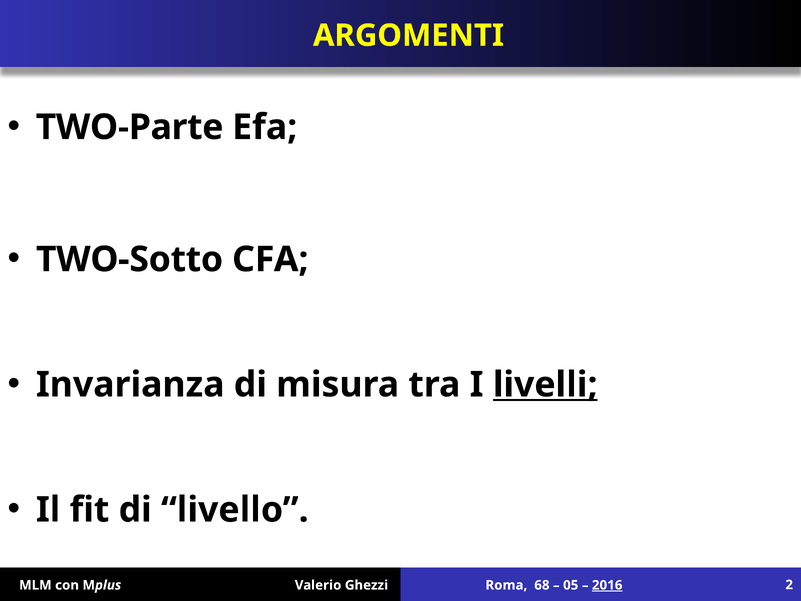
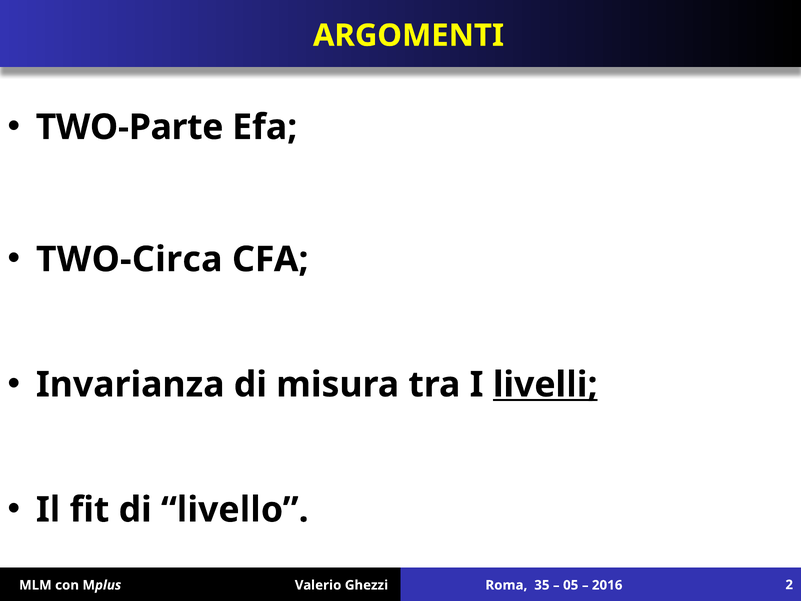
TWO-Sotto: TWO-Sotto -> TWO-Circa (129, 259)
68: 68 -> 35 (542, 585)
2016 underline: present -> none (607, 585)
